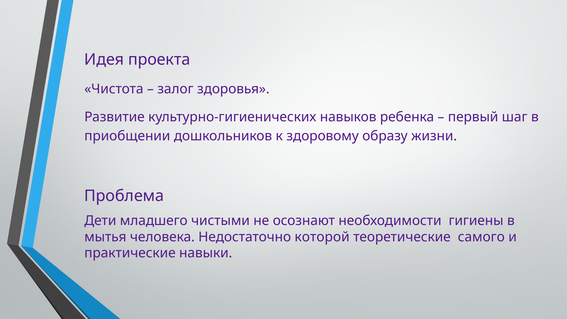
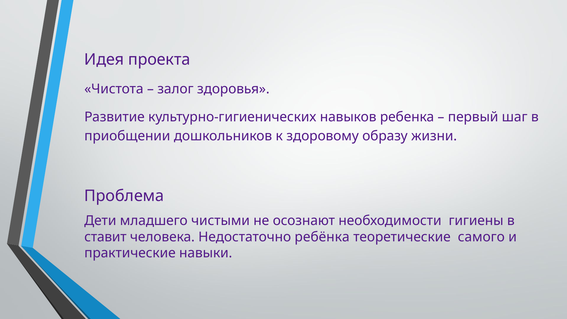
мытья: мытья -> ставит (105, 237)
которой: которой -> ребёнка (322, 237)
